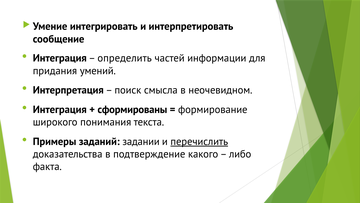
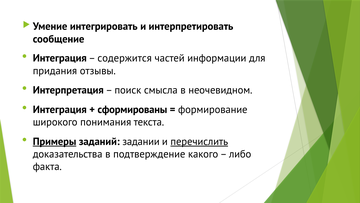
определить: определить -> содержится (125, 58)
умений: умений -> отзывы (98, 71)
Примеры underline: none -> present (55, 141)
